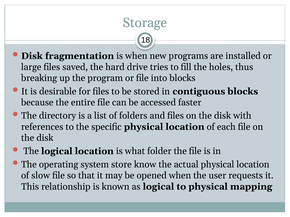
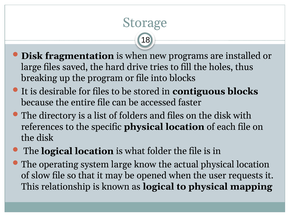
system store: store -> large (121, 165)
